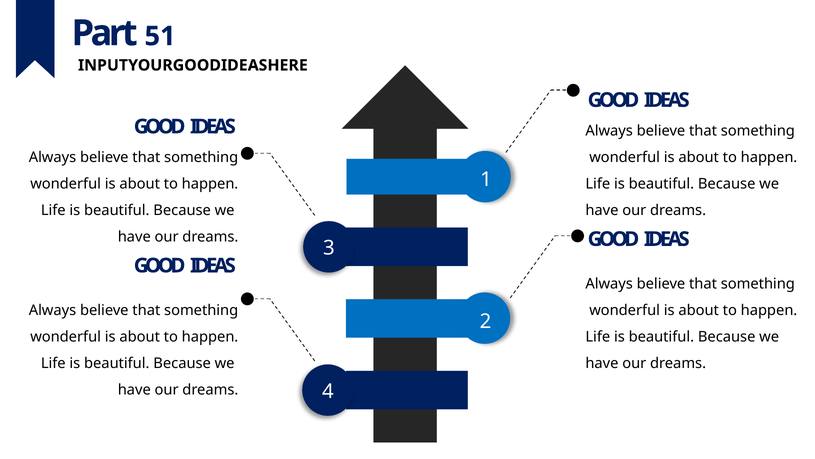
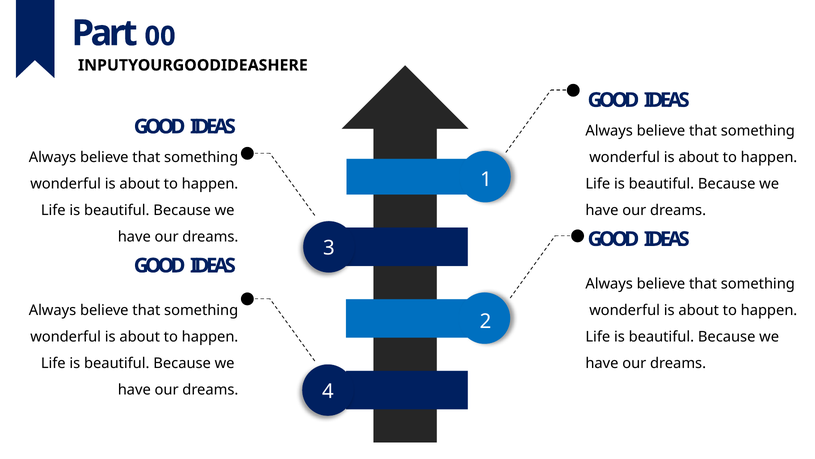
51: 51 -> 00 (160, 36)
